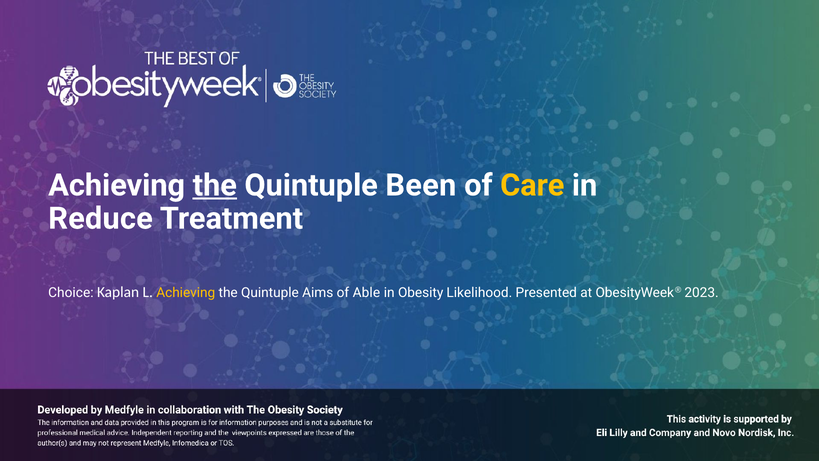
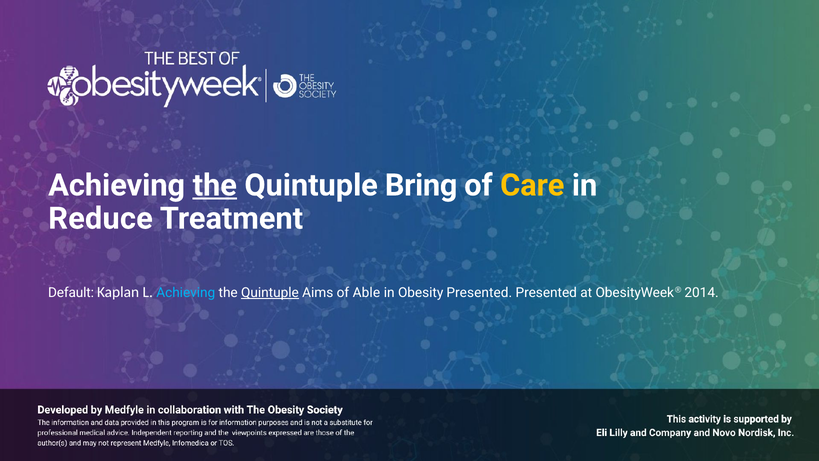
Been: Been -> Bring (421, 185)
Choice: Choice -> Default (71, 293)
Achieving colour: yellow -> light blue (186, 293)
Quintuple underline: none -> present (270, 293)
Obesity Likelihood: Likelihood -> Presented (479, 293)
2023: 2023 -> 2014 (702, 293)
